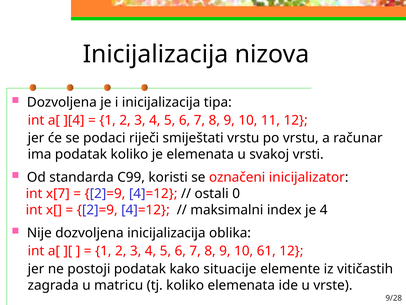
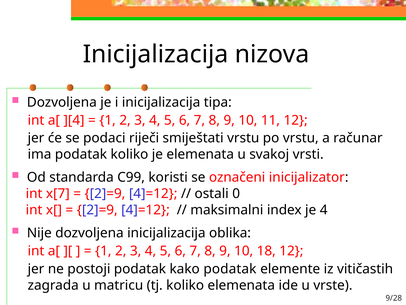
61: 61 -> 18 (266, 251)
kako situacije: situacije -> podatak (230, 269)
